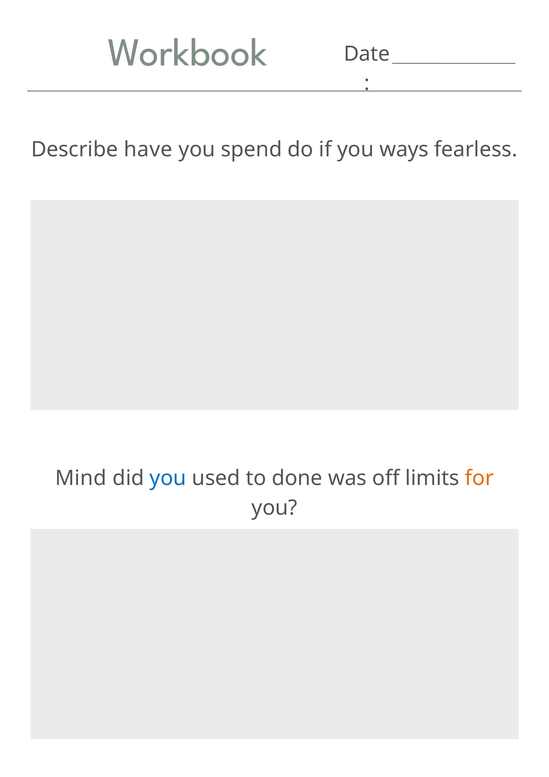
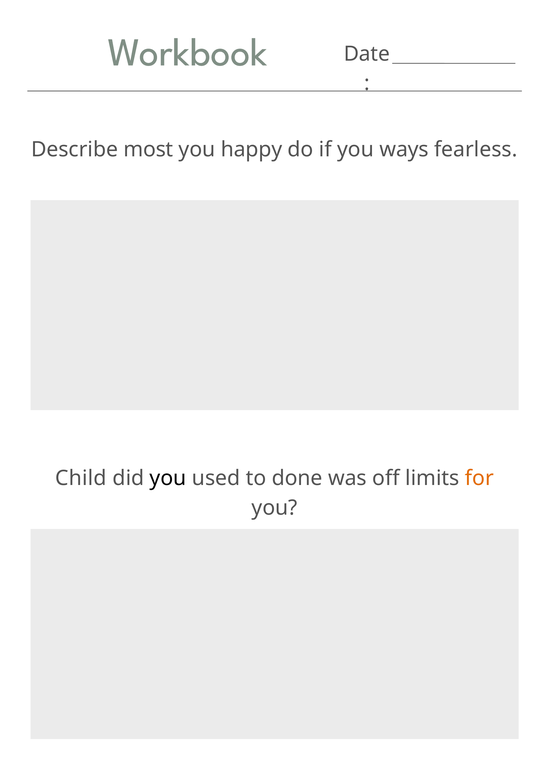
have: have -> most (148, 149)
spend: spend -> happy (251, 149)
Mind: Mind -> Child (81, 478)
you colour: blue -> black (168, 478)
